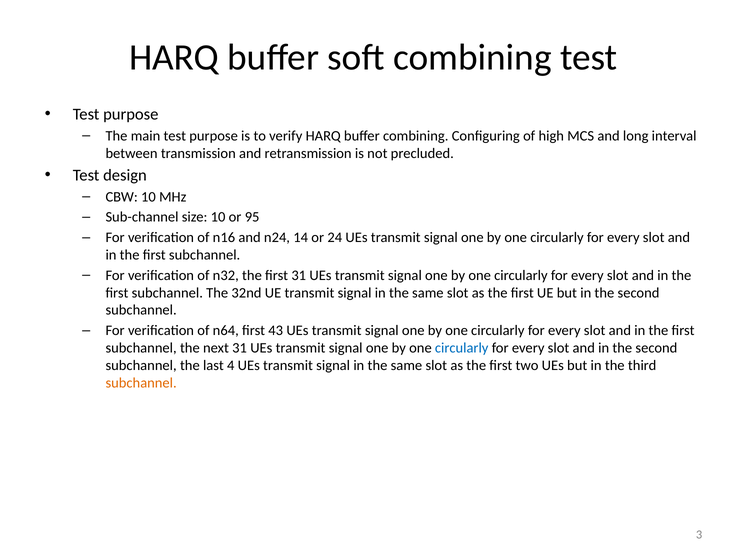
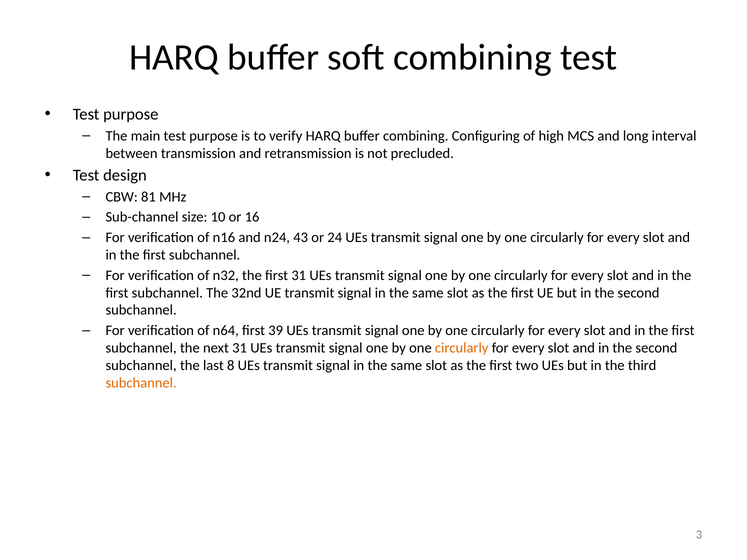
CBW 10: 10 -> 81 (148, 197)
95: 95 -> 16 (252, 217)
14: 14 -> 43 (301, 238)
43: 43 -> 39 (276, 331)
circularly colour: blue -> orange (462, 348)
4: 4 -> 8 (231, 366)
